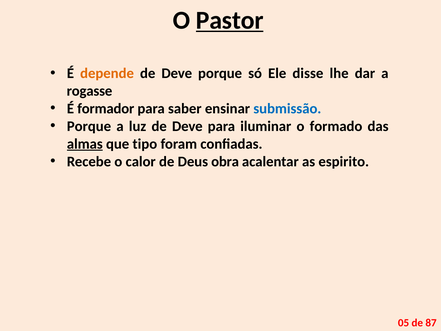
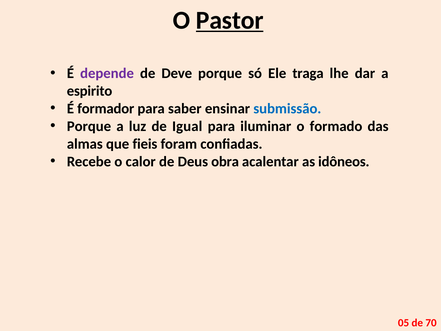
depende colour: orange -> purple (107, 73)
disse: disse -> traga (308, 73)
rogasse: rogasse -> espirito (90, 91)
luz de Deve: Deve -> Igual (187, 126)
almas underline: present -> none (85, 144)
tipo: tipo -> fieis (145, 144)
espirito: espirito -> idôneos (344, 161)
87: 87 -> 70 (431, 322)
